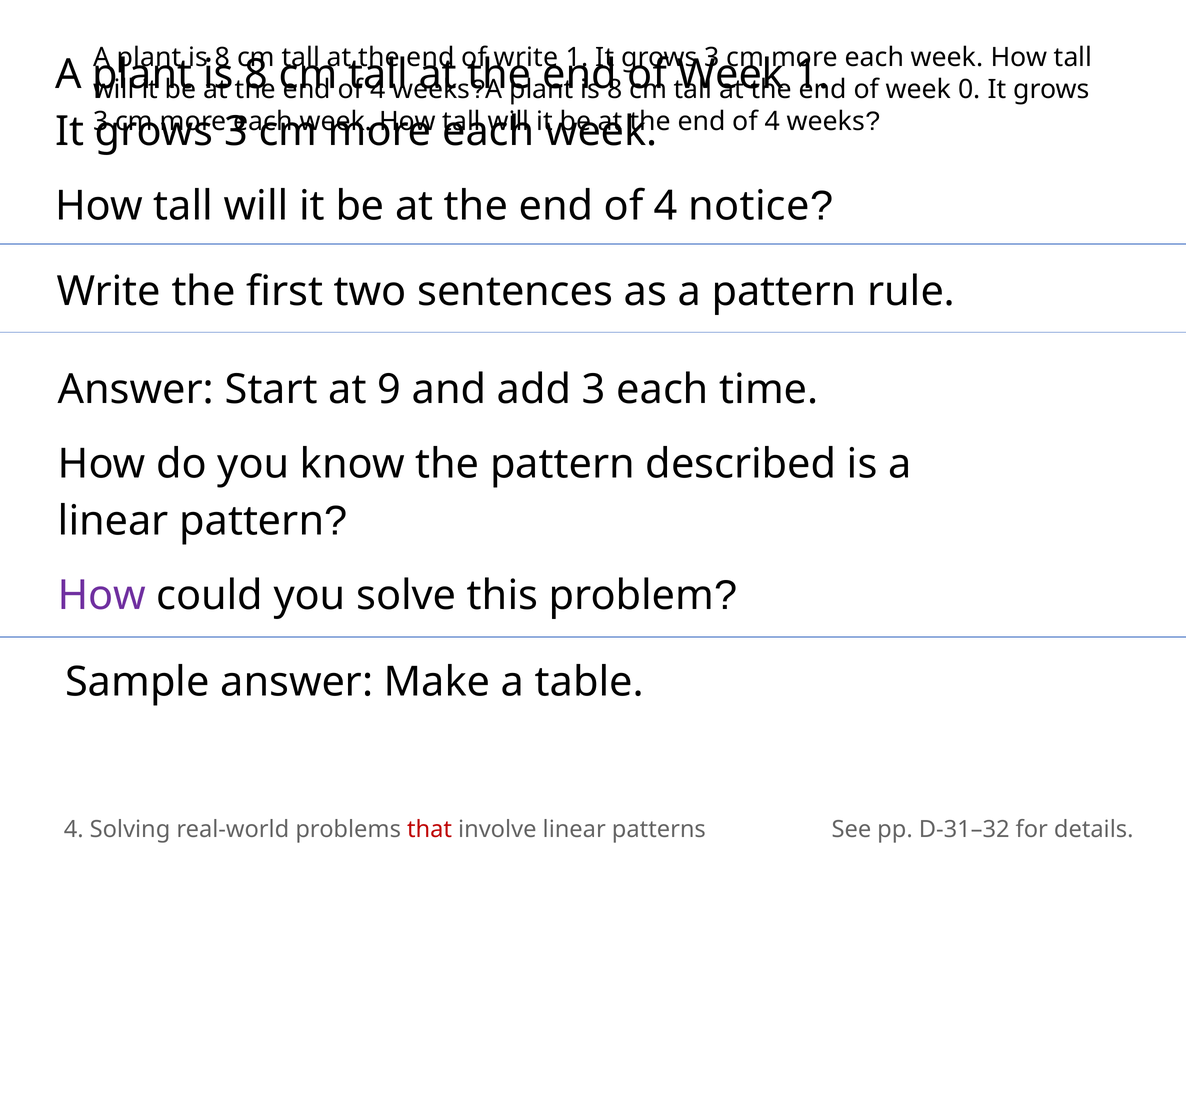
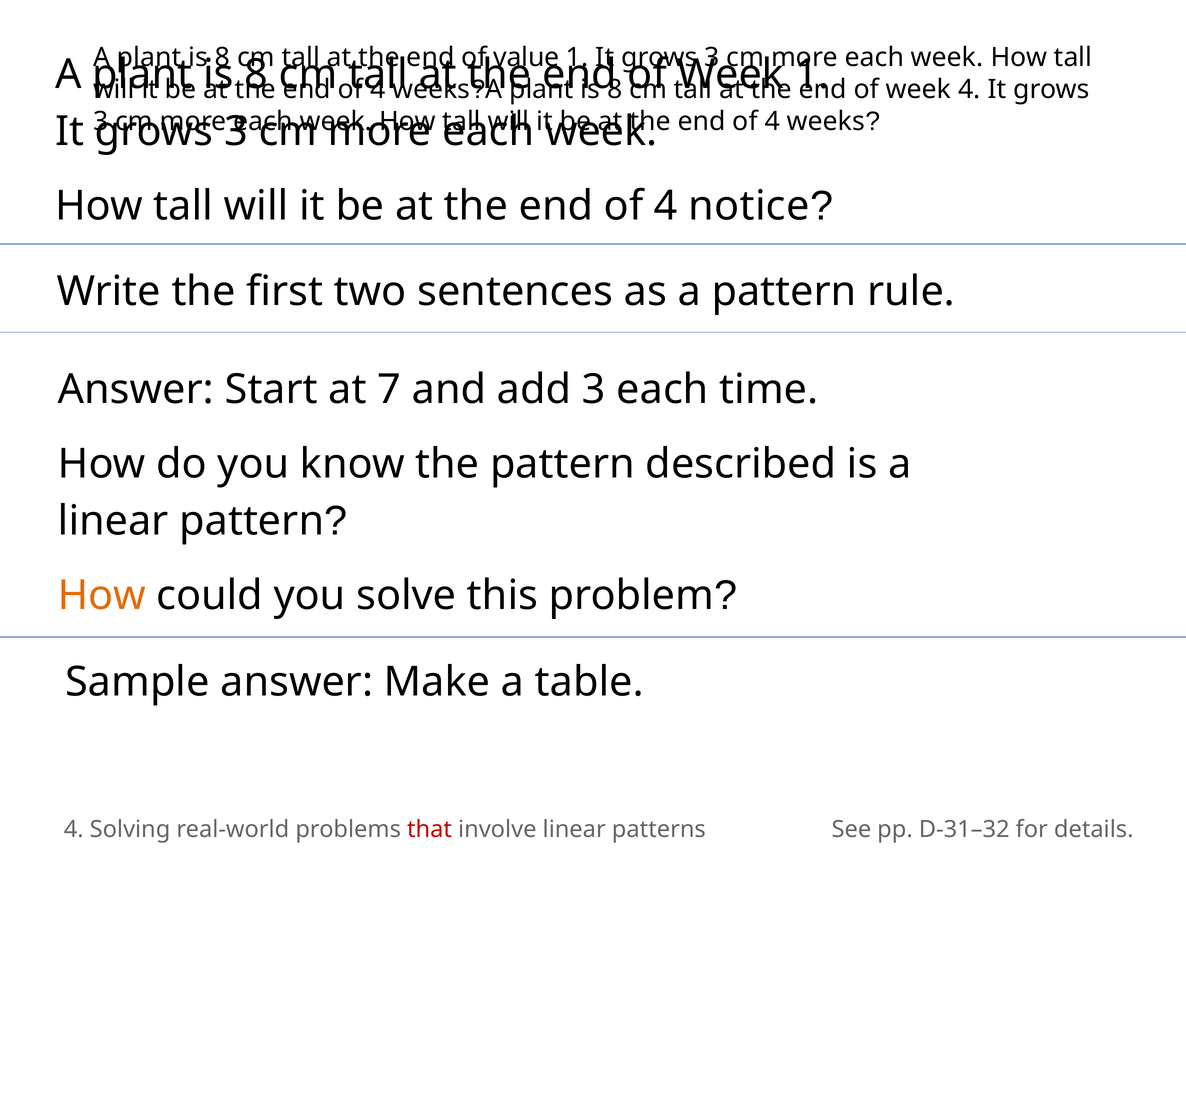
write: write -> value (526, 58)
week 0: 0 -> 4 (969, 90)
9: 9 -> 7 (389, 389)
How colour: purple -> orange (102, 595)
